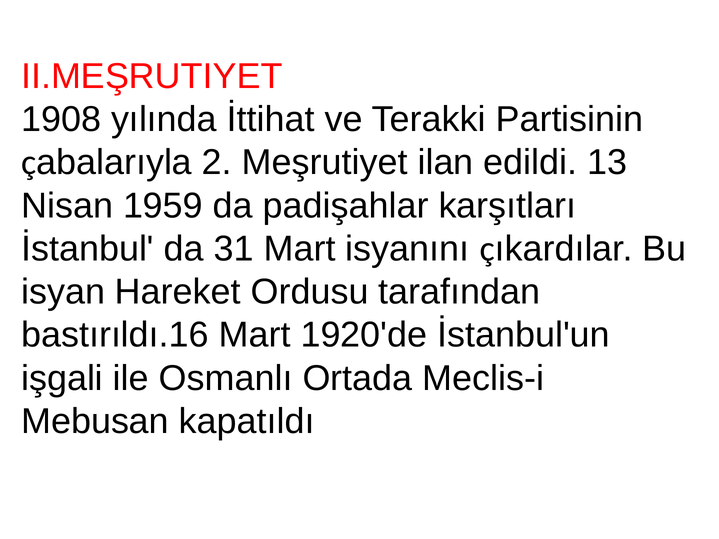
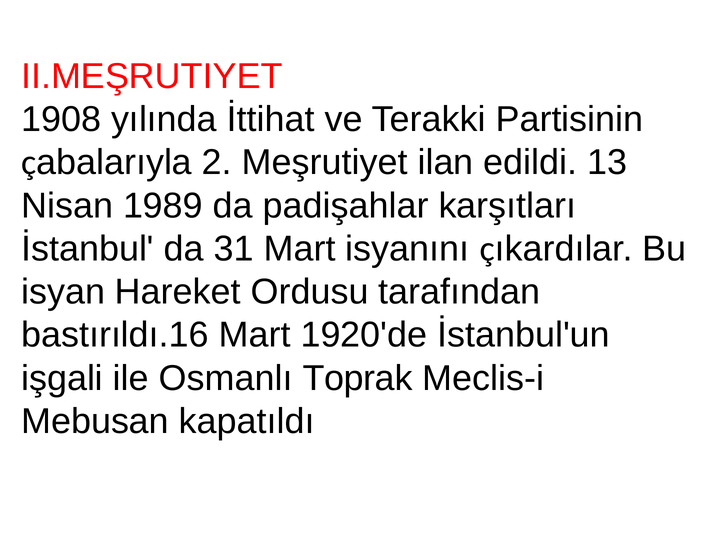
1959: 1959 -> 1989 (163, 206)
Ortada: Ortada -> Toprak (358, 378)
